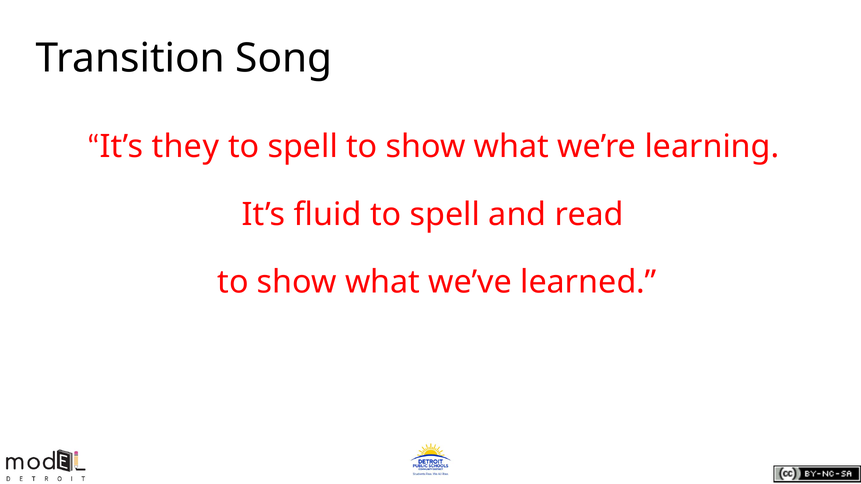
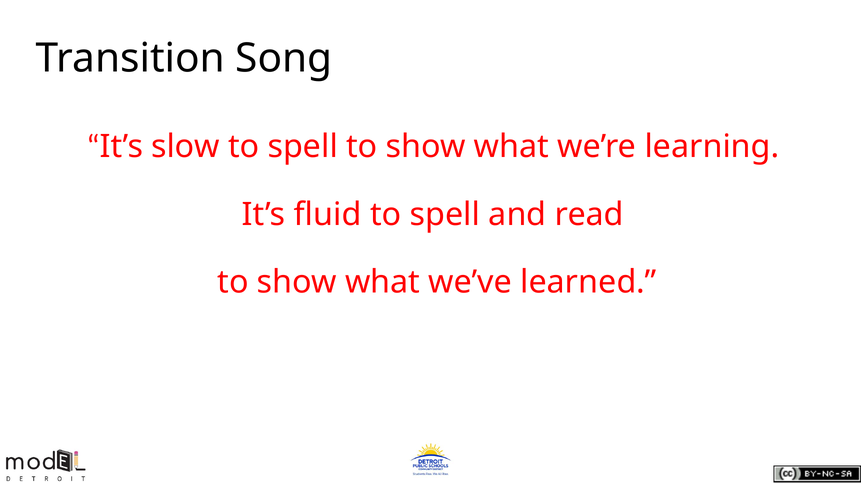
they: they -> slow (186, 147)
